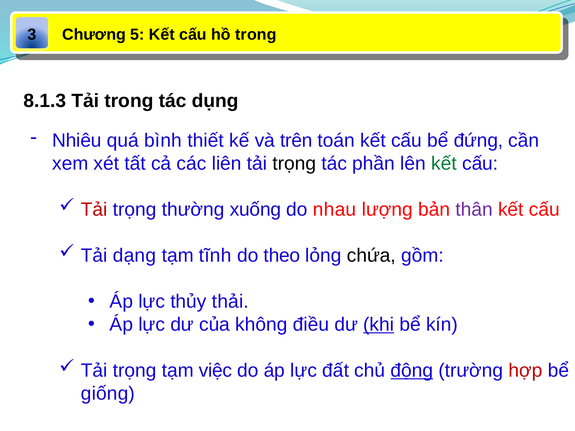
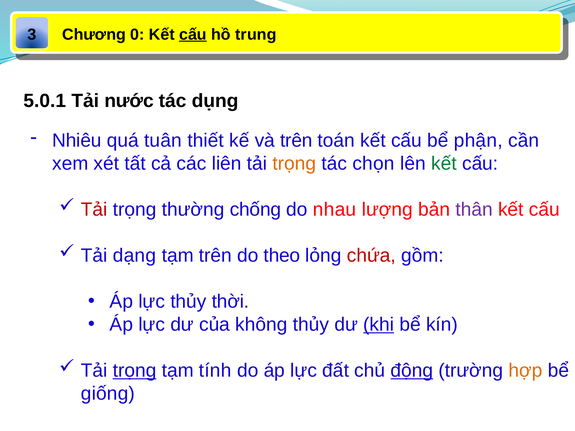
5: 5 -> 0 (137, 34)
cấu underline: none -> present (193, 34)
hồ trong: trong -> trung (256, 34)
8.1.3: 8.1.3 -> 5.0.1 (45, 101)
Tải trong: trong -> nước (129, 101)
bình: bình -> tuân (163, 141)
đứng: đứng -> phận (478, 141)
trọng colour: black -> orange (294, 164)
phần: phần -> chọn (374, 164)
xuống: xuống -> chống (255, 210)
tạm tĩnh: tĩnh -> trên (215, 256)
chứa colour: black -> red (371, 256)
thải: thải -> thời (231, 302)
không điều: điều -> thủy (311, 325)
trọng underline: none -> present (135, 371)
việc: việc -> tính (215, 371)
hợp colour: red -> orange (525, 371)
